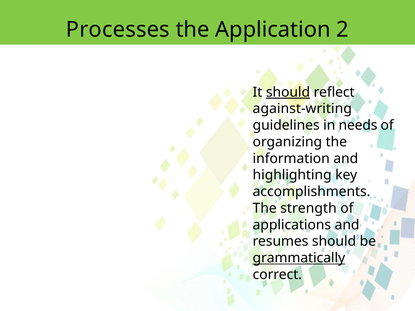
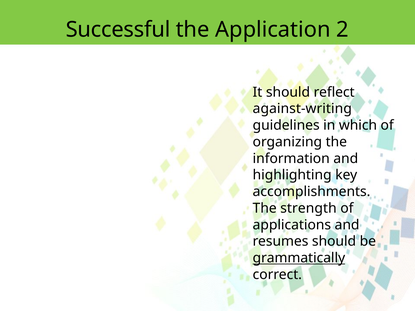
Processes: Processes -> Successful (118, 30)
should underline: present -> none (288, 92)
needs: needs -> which (358, 125)
